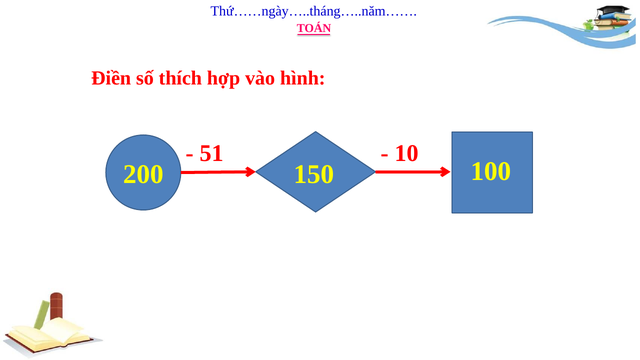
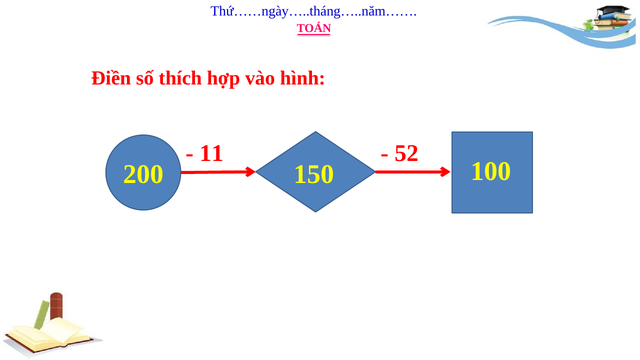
51: 51 -> 11 (212, 153)
10: 10 -> 52 (407, 153)
